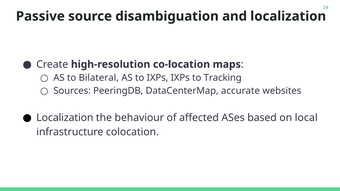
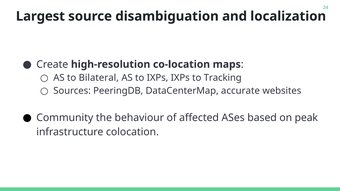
Passive: Passive -> Largest (40, 16)
Localization: Localization -> Community (65, 118)
local: local -> peak (306, 118)
